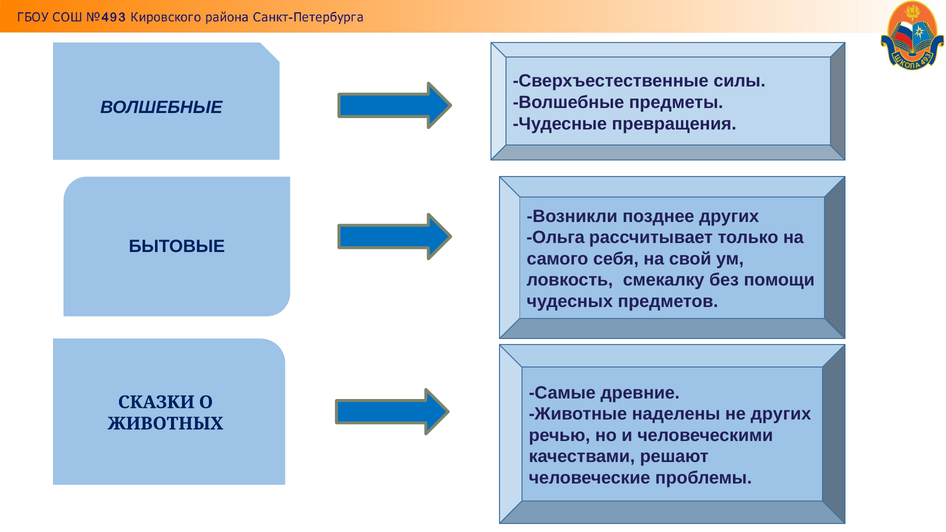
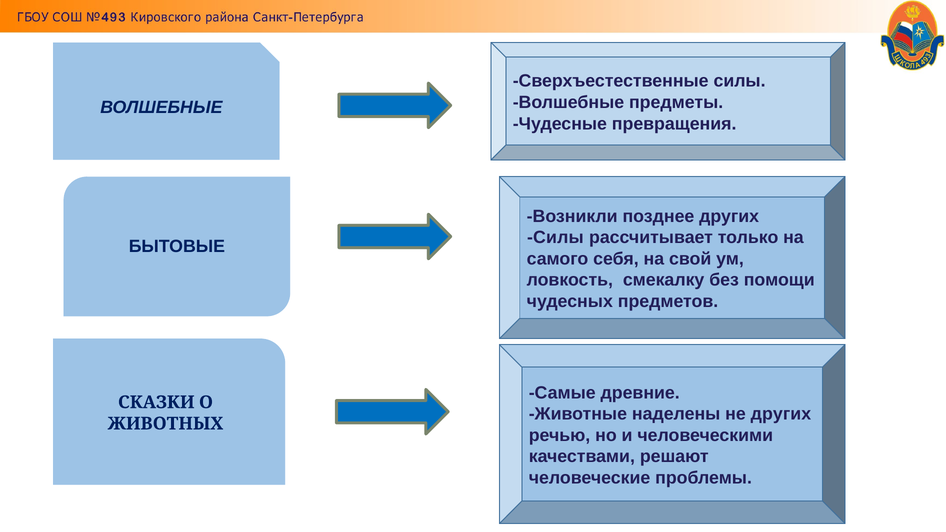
Ольга: Ольга -> Силы (555, 238)
